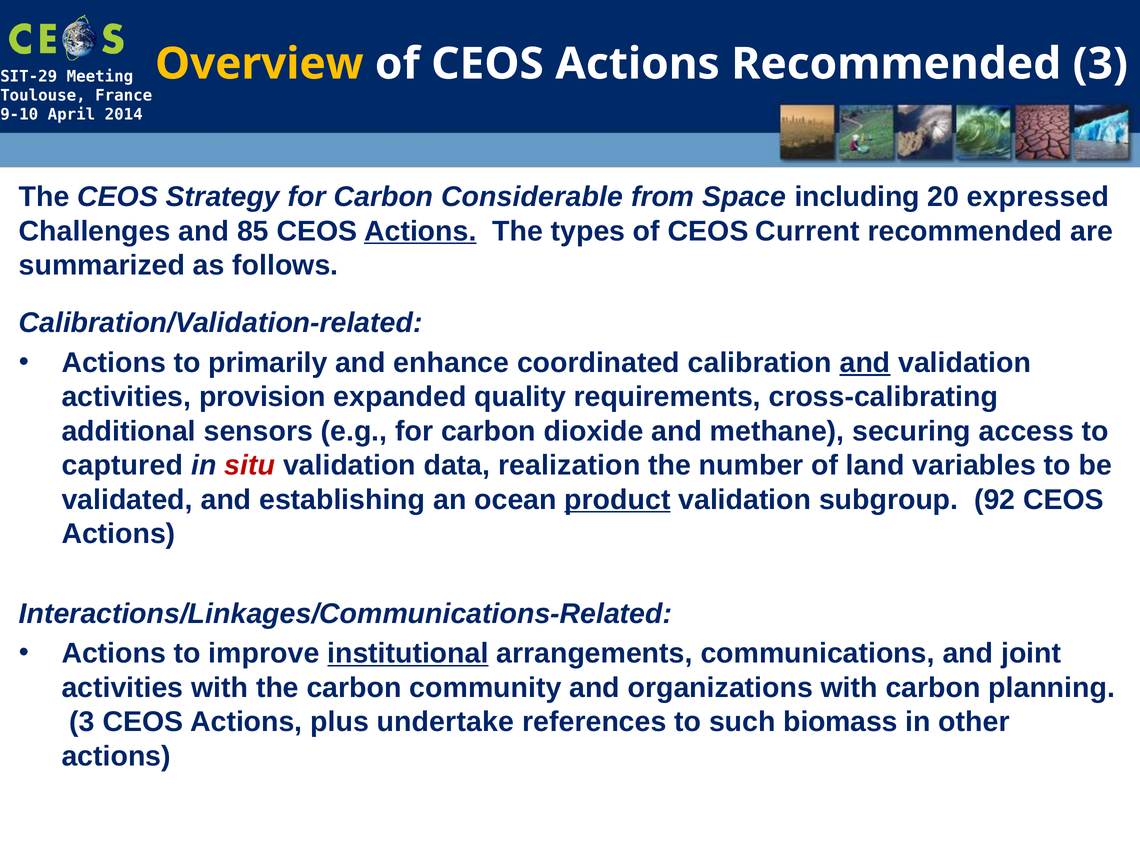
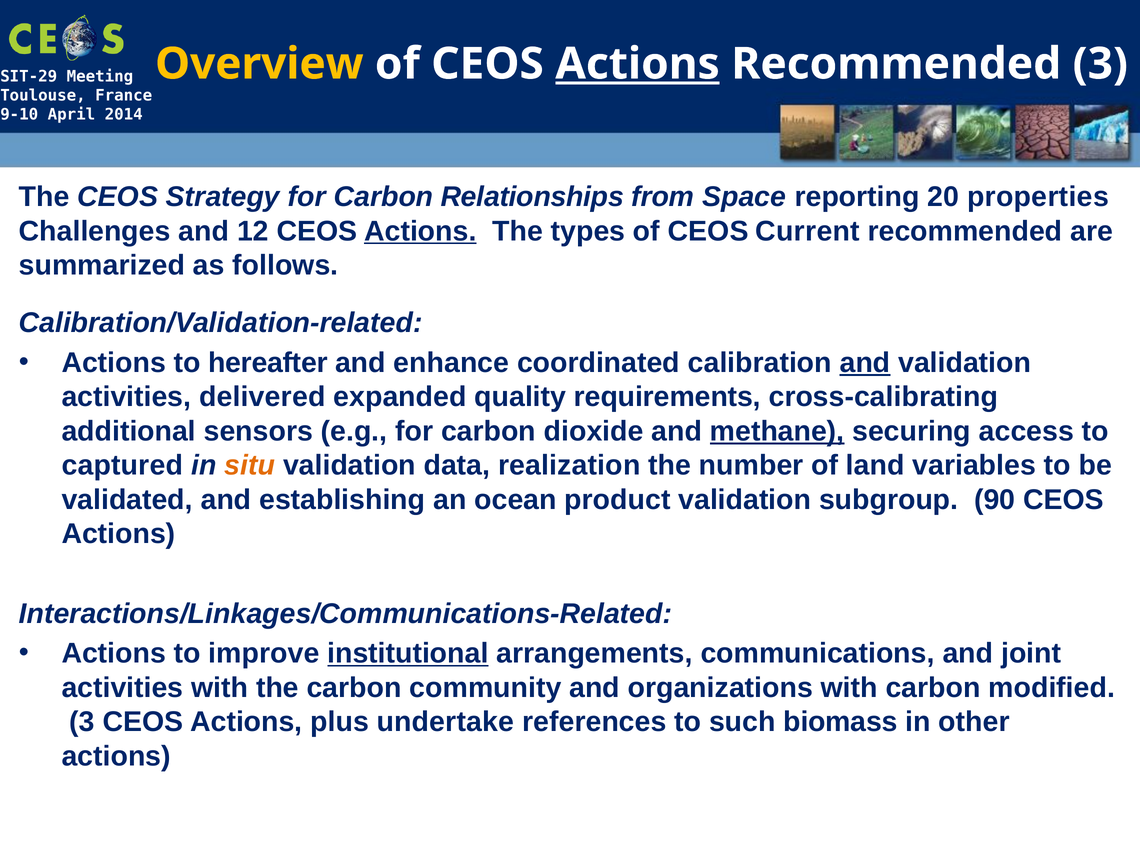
Actions underline: none -> present (638, 64)
Considerable: Considerable -> Relationships (532, 197)
including: including -> reporting (857, 197)
expressed: expressed -> properties (1038, 197)
85: 85 -> 12 (253, 231)
primarily: primarily -> hereafter (268, 363)
provision: provision -> delivered (262, 397)
methane underline: none -> present (777, 431)
situ colour: red -> orange (250, 465)
product underline: present -> none (617, 500)
92: 92 -> 90 (995, 500)
planning: planning -> modified (1052, 688)
